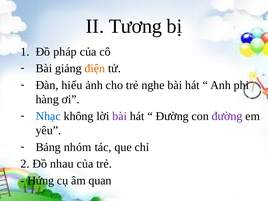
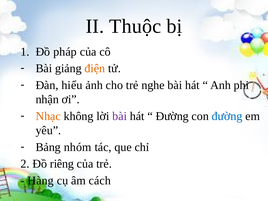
Tương: Tương -> Thuộc (135, 26)
hàng: hàng -> nhận (47, 99)
Nhạc colour: blue -> orange (48, 116)
đường colour: purple -> blue (227, 116)
nhau: nhau -> riêng (62, 164)
Hứng: Hứng -> Hàng (41, 181)
quan: quan -> cách (100, 181)
